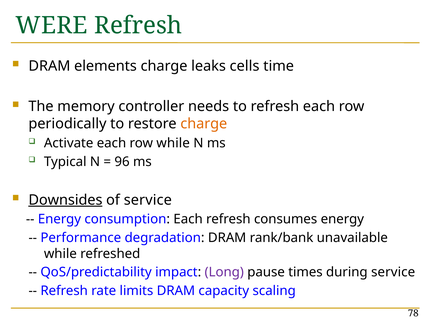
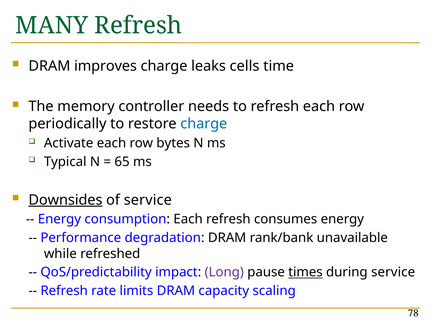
WERE: WERE -> MANY (52, 26)
elements: elements -> improves (105, 66)
charge colour: orange -> blue (204, 124)
row while: while -> bytes (173, 143)
96: 96 -> 65 (122, 161)
times underline: none -> present (305, 272)
